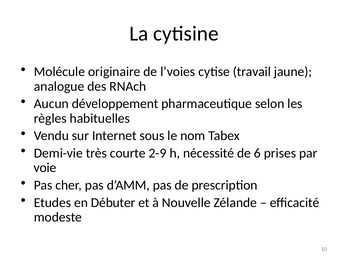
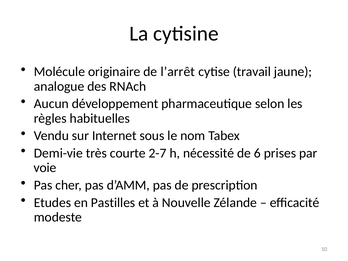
l’voies: l’voies -> l’arrêt (178, 72)
2-9: 2-9 -> 2-7 (158, 153)
Débuter: Débuter -> Pastilles (113, 203)
